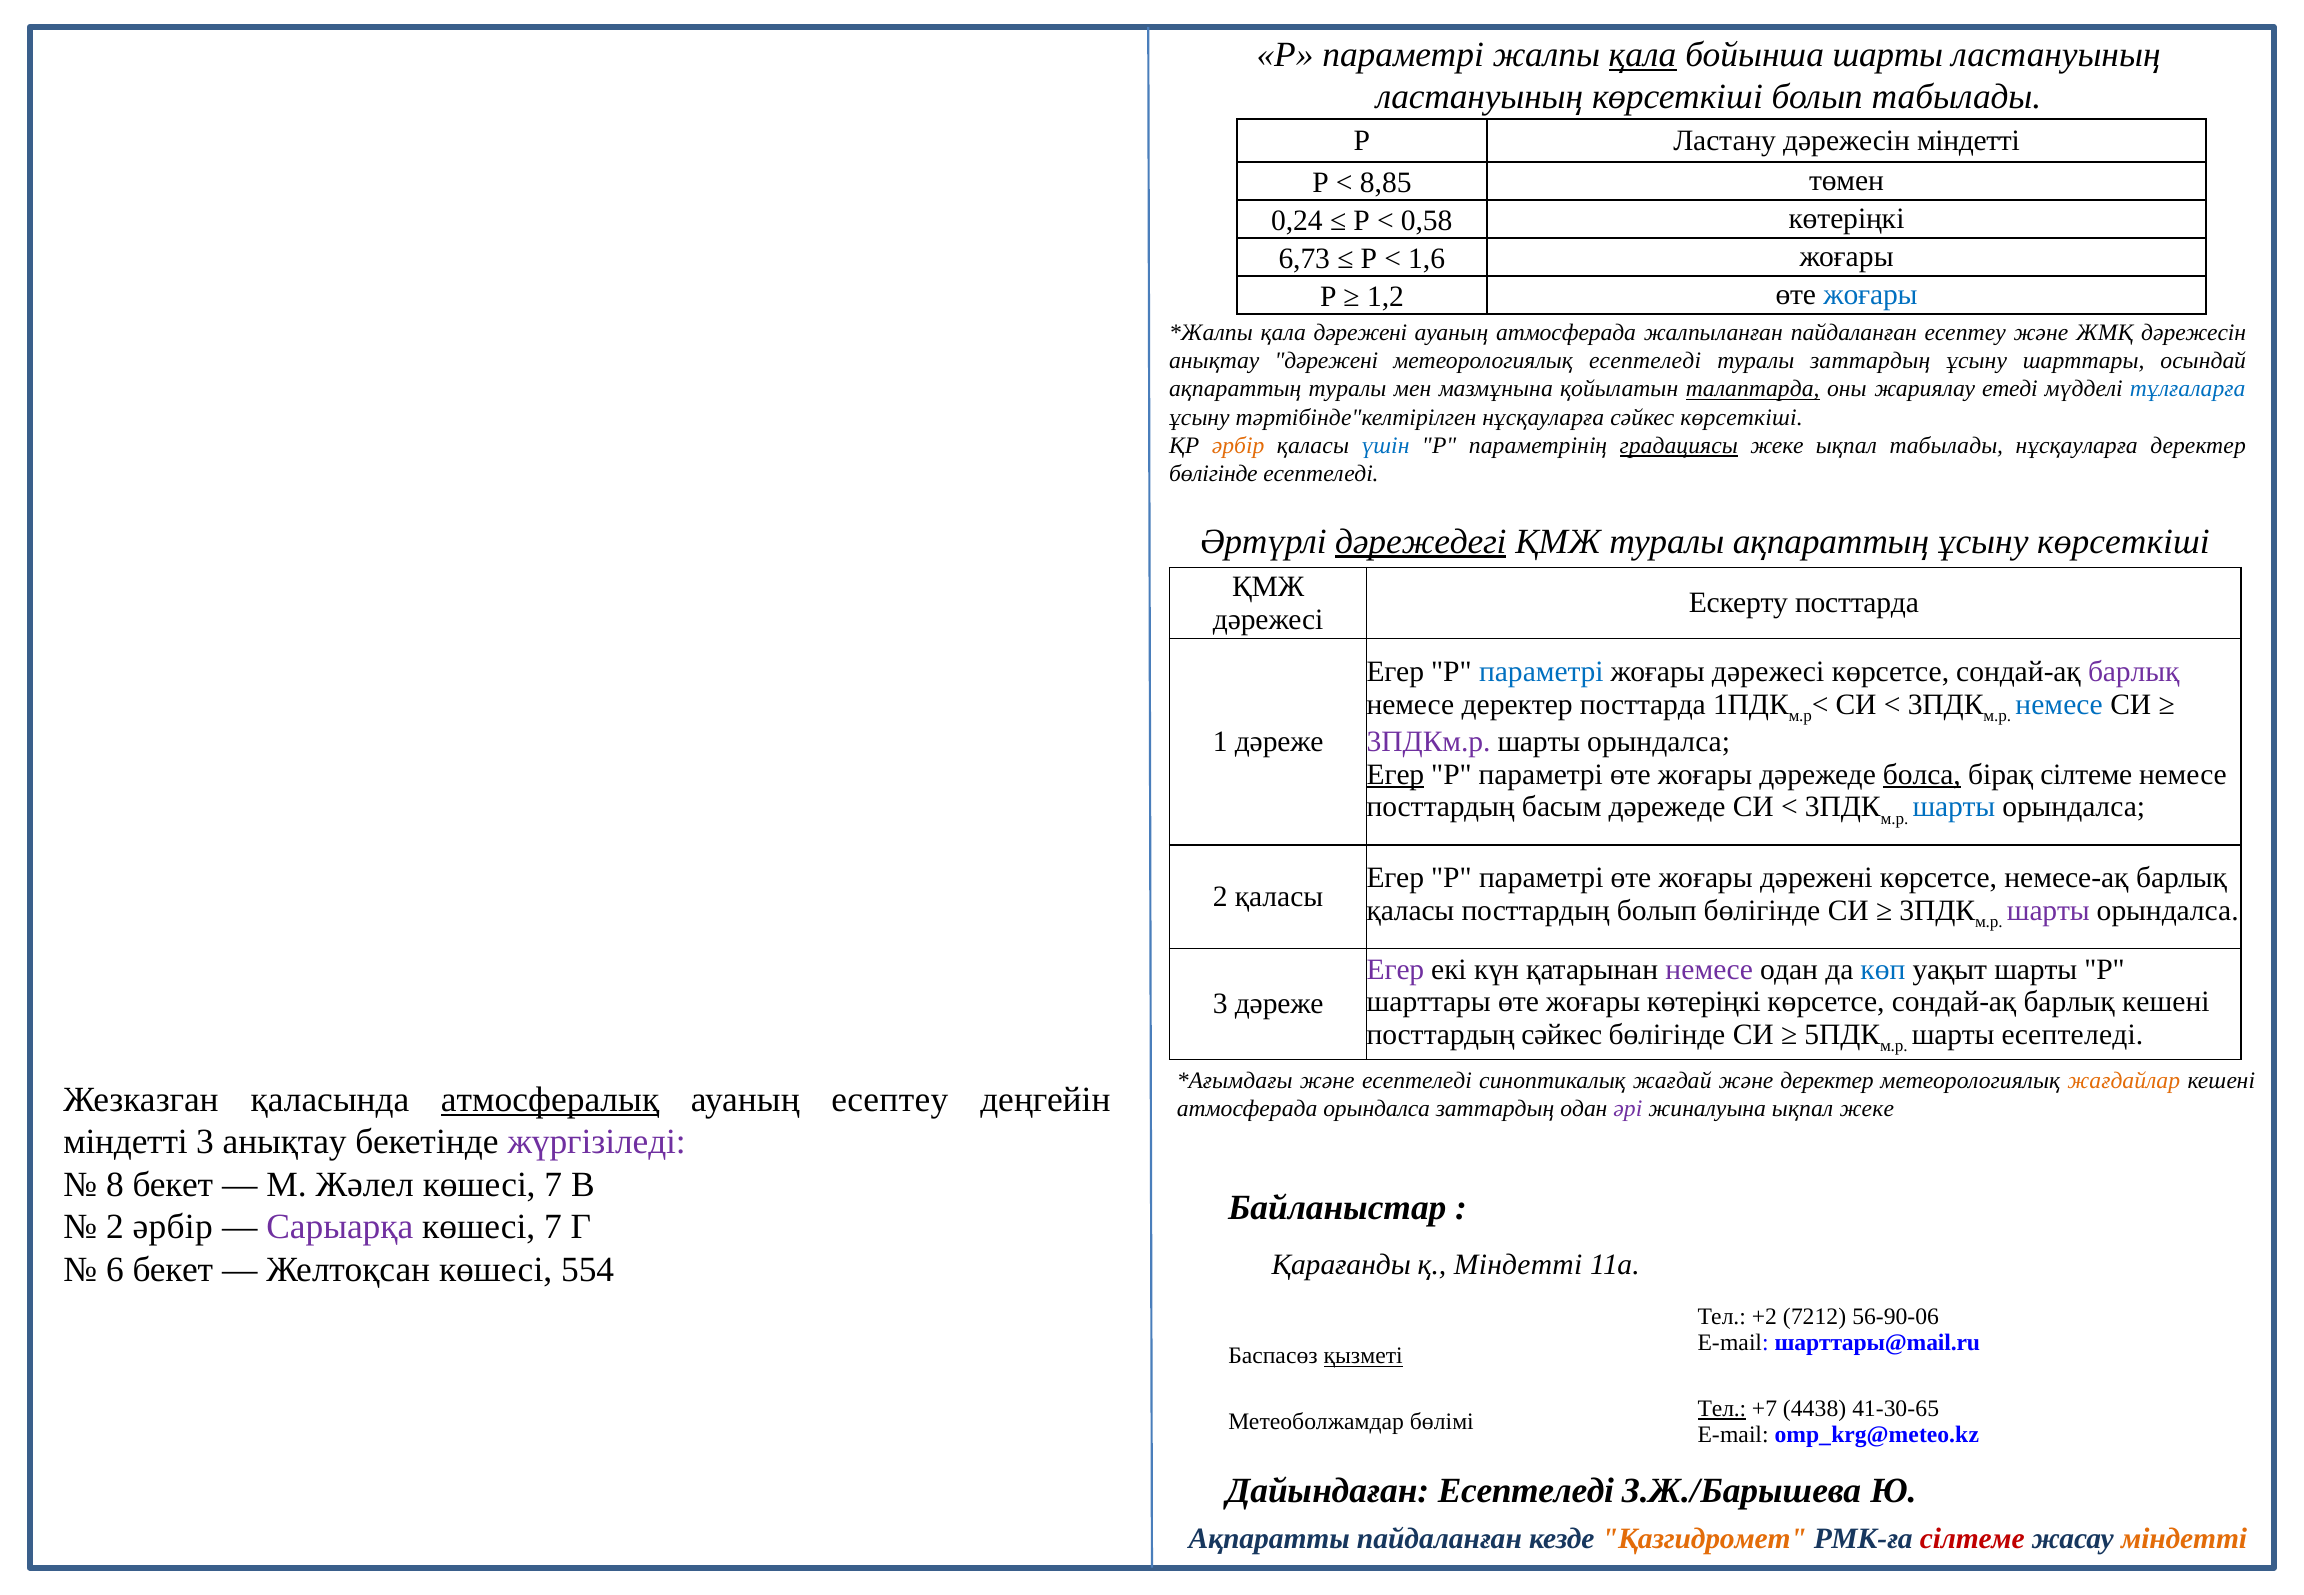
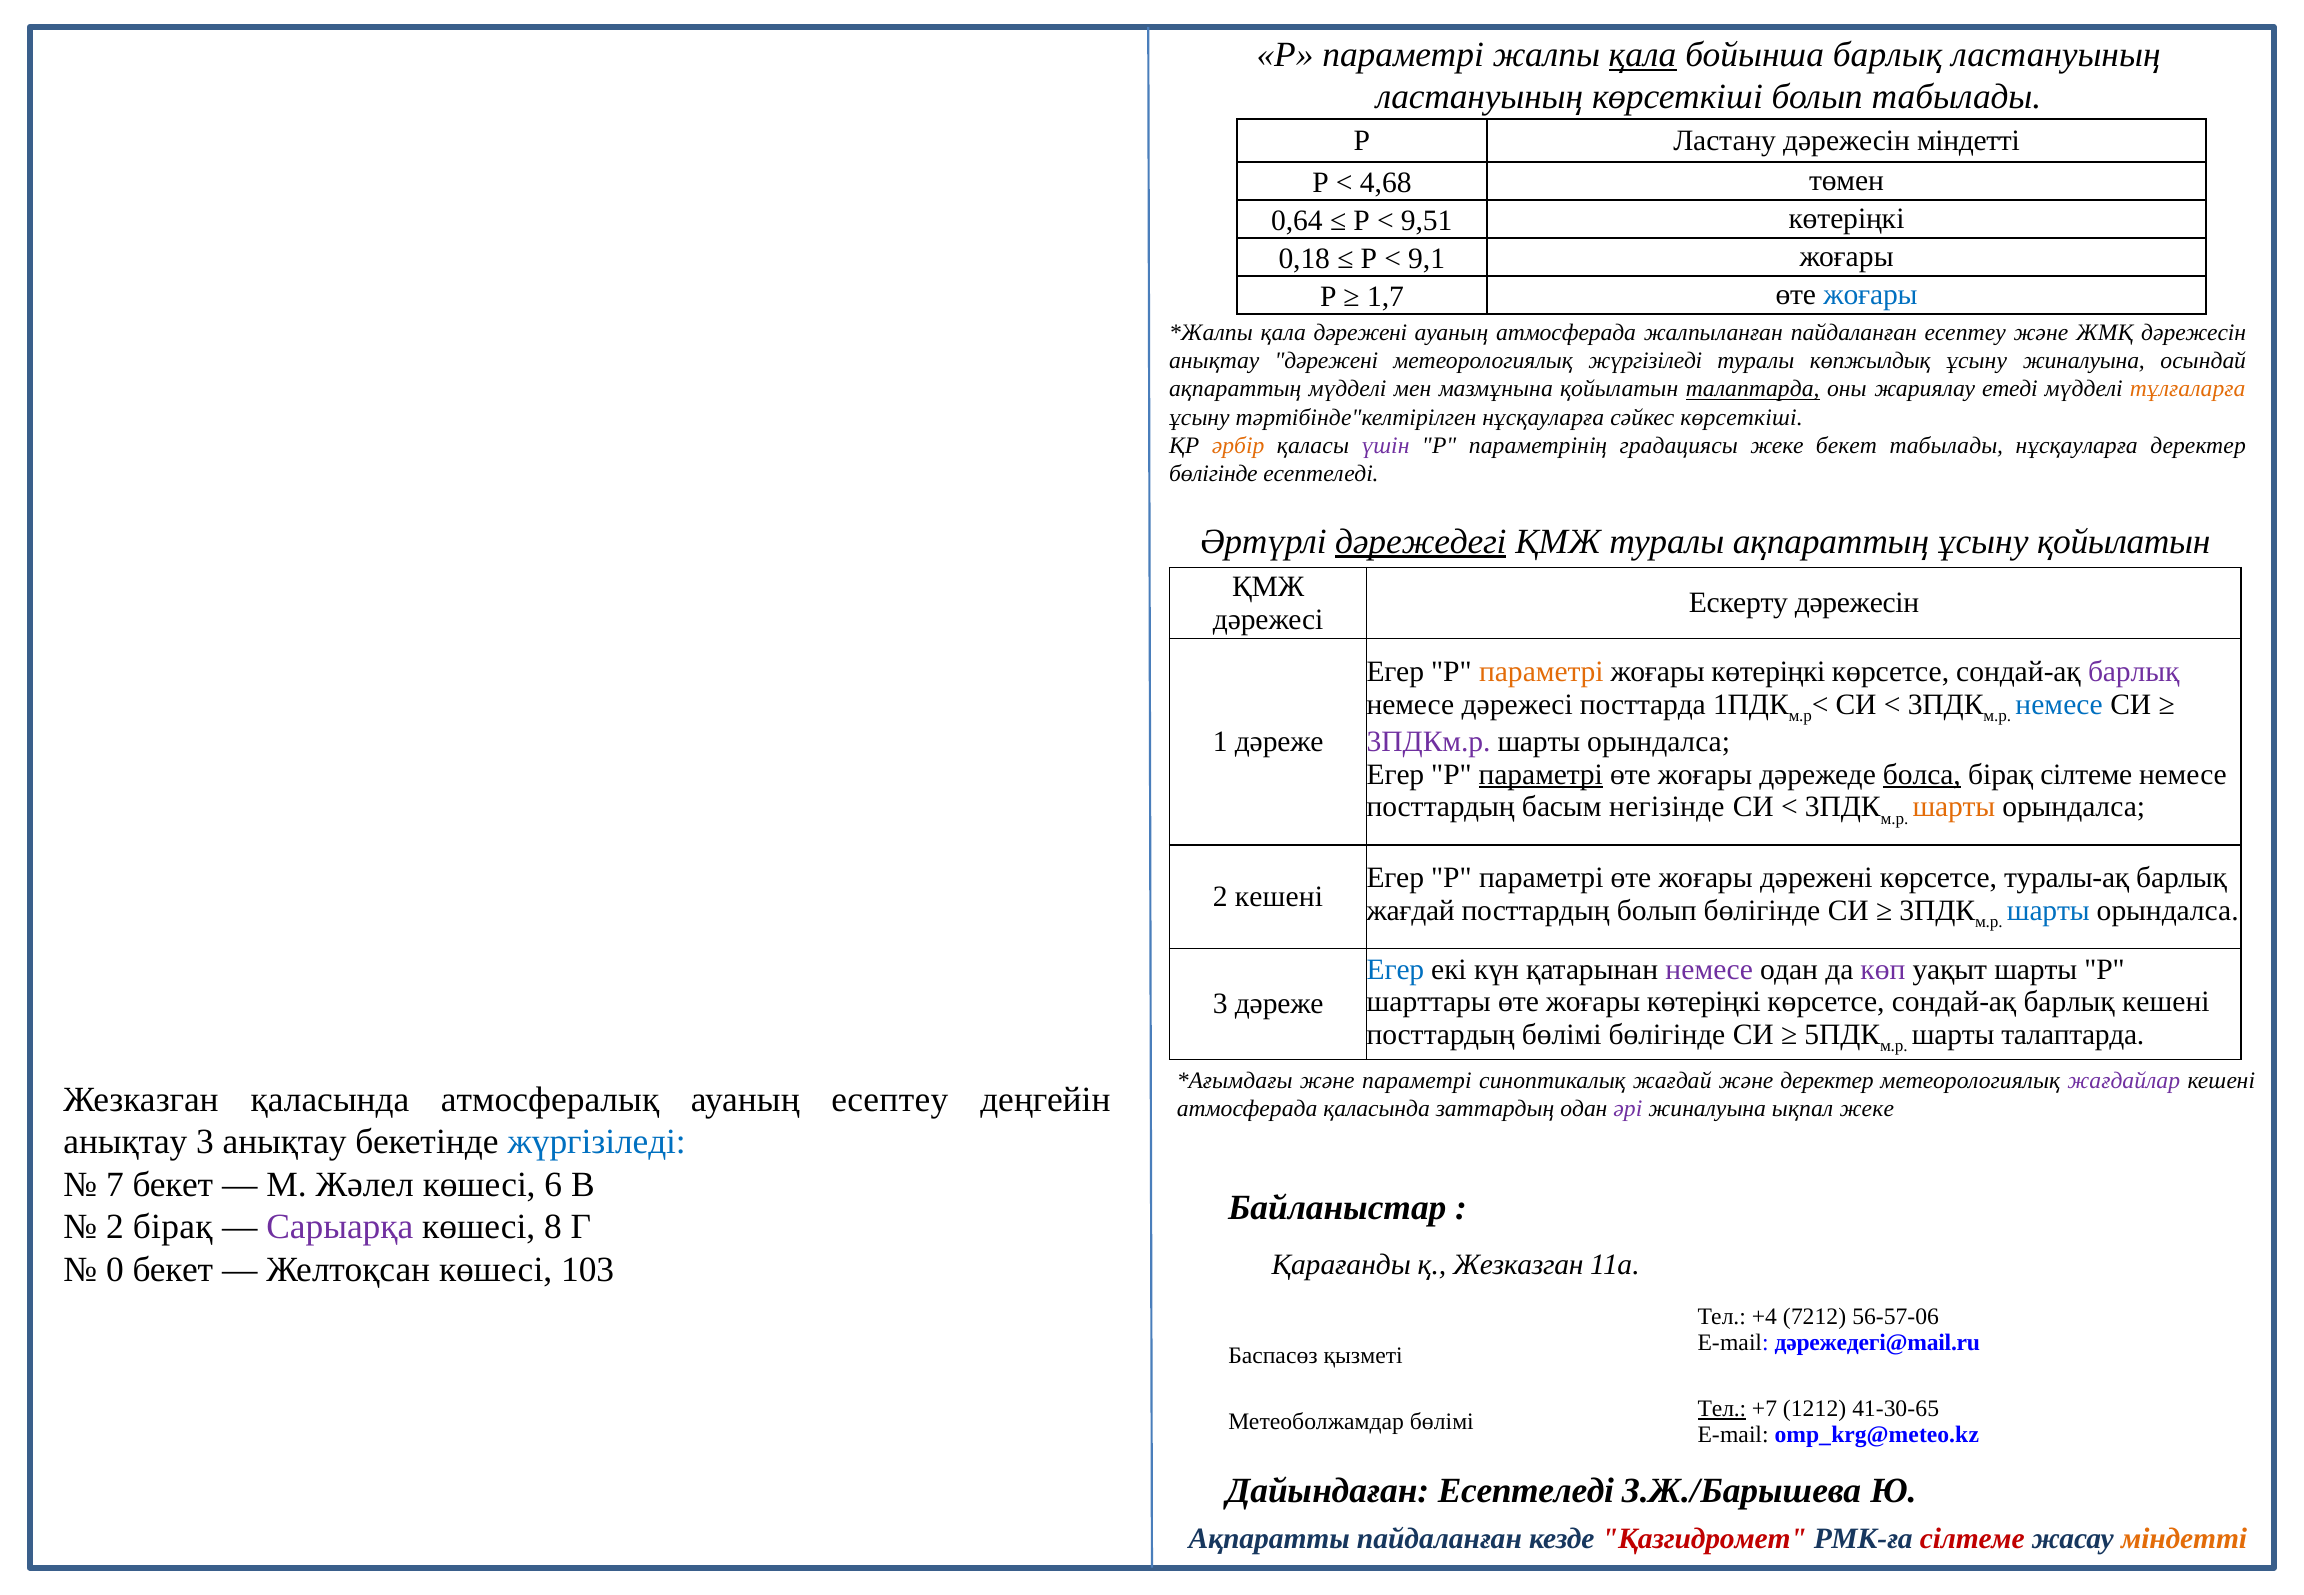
бойынша шарты: шарты -> барлық (1888, 55)
8,85: 8,85 -> 4,68 (1386, 182)
0,24: 0,24 -> 0,64 (1297, 220)
0,58: 0,58 -> 9,51 (1427, 220)
6,73: 6,73 -> 0,18 (1304, 258)
1,6: 1,6 -> 9,1 (1427, 258)
1,2: 1,2 -> 1,7 (1386, 296)
метеорологиялық есептеледі: есептеледі -> жүргізіледі (1645, 361)
туралы заттардың: заттардың -> көпжылдық (1870, 361)
ұсыну шарттары: шарттары -> жиналуына (2084, 361)
ақпараттың туралы: туралы -> мүдделі (1348, 389)
тұлғаларға colour: blue -> orange (2188, 389)
үшін colour: blue -> purple (1386, 446)
градациясы underline: present -> none (1679, 446)
жеке ықпал: ықпал -> бекет (1846, 446)
ұсыну көрсеткіші: көрсеткіші -> қойылатын (2124, 541)
Ескерту посттарда: посттарда -> дәрежесін (1857, 603)
параметрі colour: blue -> orange (1541, 672)
дәрежесі: дәрежесі -> көтеріңкі (1768, 672)
немесе деректер: деректер -> дәрежесі (1517, 705)
Егер underline: present -> none (1395, 775)
параметрі underline: none -> present (1541, 775)
басым дәрежеде: дәрежеде -> негізінде (1667, 807)
шарты colour: blue -> orange (1954, 807)
немесе-ақ: немесе-ақ -> туралы-ақ (2067, 878)
2 қаласы: қаласы -> кешені (1279, 897)
қаласы: қаласы -> жағдай (1411, 911)
шарты colour: purple -> blue (2048, 911)
Егер colour: purple -> blue (1395, 969)
көп colour: blue -> purple (1883, 969)
посттардың сәйкес: сәйкес -> бөлімі (1562, 1034)
шарты есептеледі: есептеледі -> талаптарда (2073, 1034)
және есептеледі: есептеледі -> параметрі (1417, 1081)
жағдайлар colour: orange -> purple (2124, 1081)
атмосфералық underline: present -> none (550, 1100)
атмосферада орындалса: орындалса -> қаласында (1377, 1109)
міндетті: міндетті -> анықтау (125, 1142)
жүргізіледі colour: purple -> blue (597, 1142)
8: 8 -> 7 (115, 1185)
Жәлел көшесі 7: 7 -> 6 (553, 1185)
2 әрбір: әрбір -> бірақ (173, 1227)
7: 7 -> 8 (553, 1227)
қ Міндетті: Міндетті -> Жезказган (1518, 1264)
6: 6 -> 0 (115, 1270)
554: 554 -> 103 (588, 1270)
+2: +2 -> +4 (1764, 1317)
56-90-06: 56-90-06 -> 56-57-06 (1896, 1317)
шарттары@mail.ru: шарттары@mail.ru -> дәрежедегі@mail.ru (1877, 1343)
қызметі underline: present -> none (1363, 1356)
4438: 4438 -> 1212 (1815, 1409)
Қазгидромет colour: orange -> red (1704, 1539)
